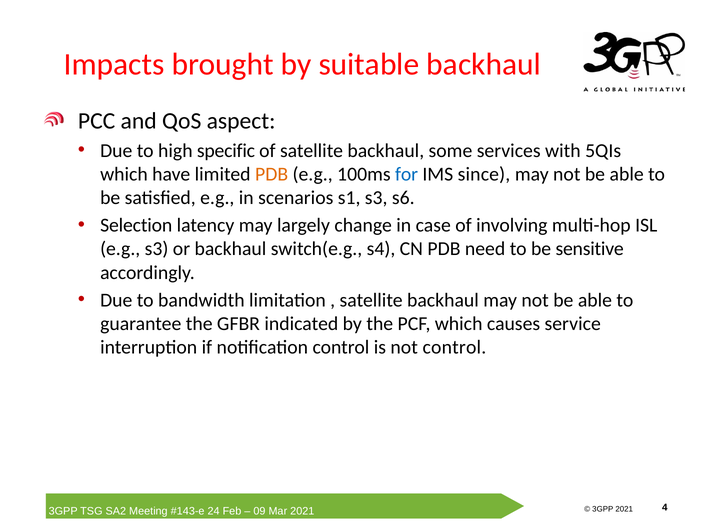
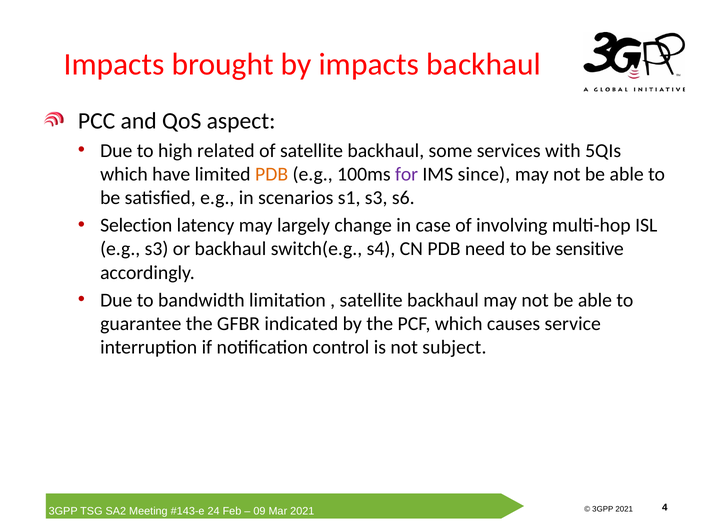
by suitable: suitable -> impacts (369, 64)
specific: specific -> related (226, 151)
for colour: blue -> purple (407, 174)
not control: control -> subject (454, 348)
